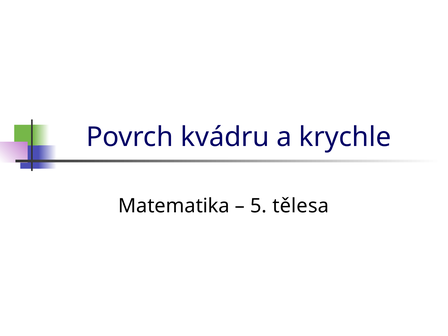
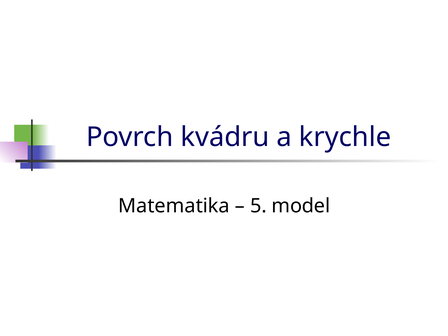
tělesa: tělesa -> model (301, 206)
